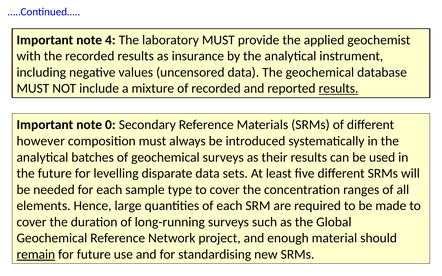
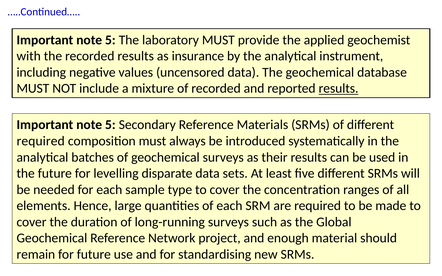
4: 4 -> 5 (110, 40)
0: 0 -> 5 (110, 125)
however: however -> required (41, 141)
remain underline: present -> none (36, 255)
